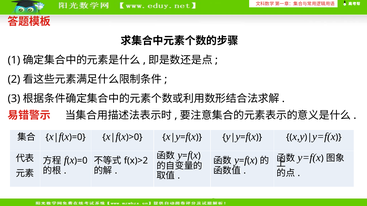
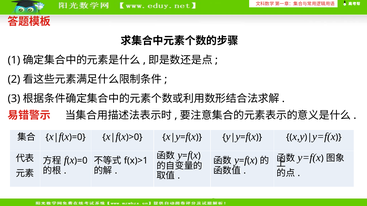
f(x)>2: f(x)>2 -> f(x)>1 (136, 161)
